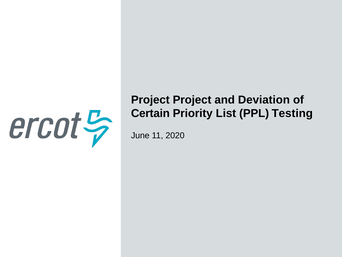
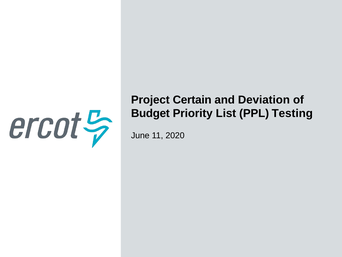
Project Project: Project -> Certain (192, 100)
Certain: Certain -> Budget (150, 113)
